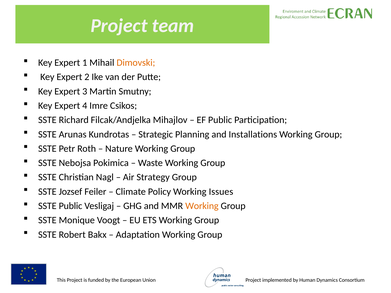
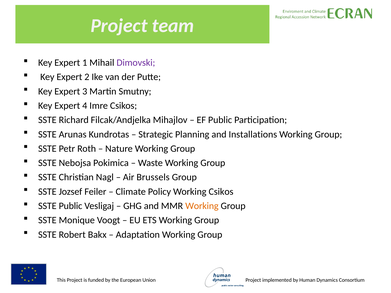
Dimovski colour: orange -> purple (136, 63)
Strategy: Strategy -> Brussels (153, 177)
Working Issues: Issues -> Csikos (221, 192)
